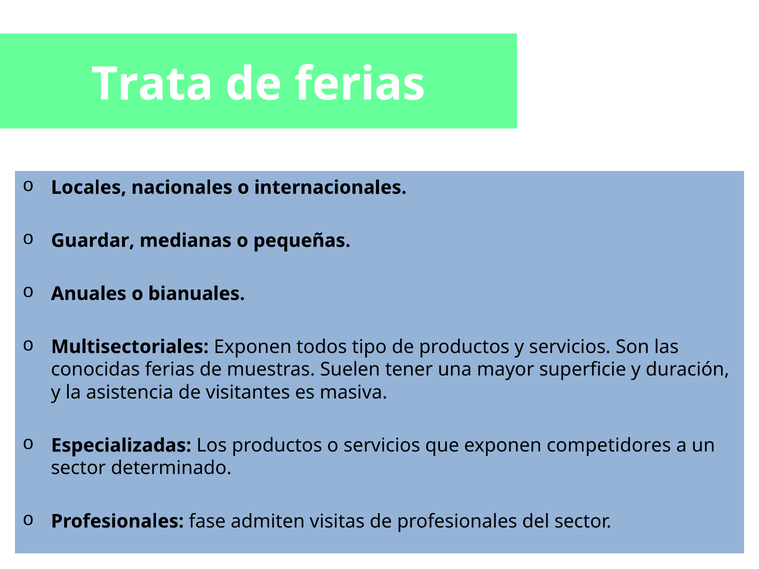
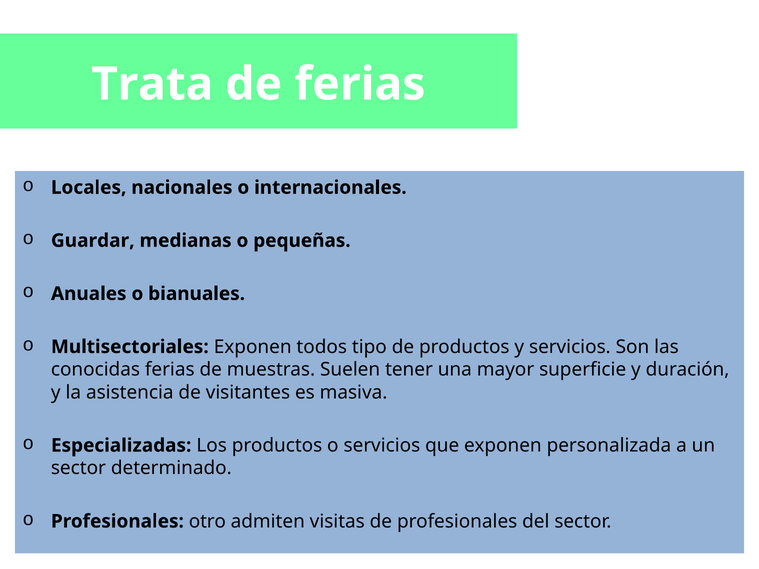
competidores: competidores -> personalizada (609, 446)
fase: fase -> otro (207, 522)
